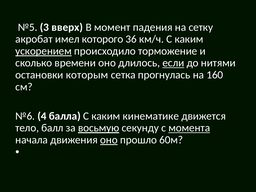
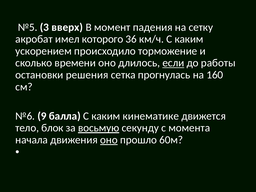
ускорением underline: present -> none (44, 51)
нитями: нитями -> работы (218, 63)
которым: которым -> решения (87, 75)
4: 4 -> 9 (42, 116)
балл: балл -> блок (52, 128)
момента underline: present -> none (189, 128)
